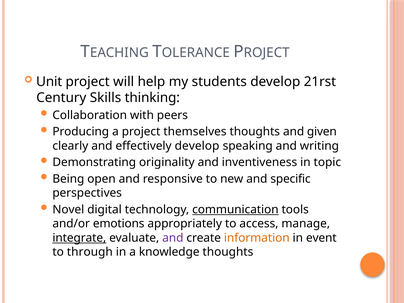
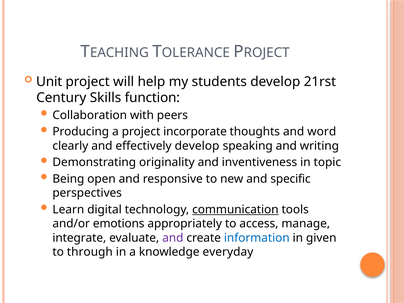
thinking: thinking -> function (152, 98)
themselves: themselves -> incorporate (195, 132)
given: given -> word (322, 132)
Novel: Novel -> Learn (68, 210)
integrate underline: present -> none (79, 238)
information colour: orange -> blue (257, 238)
event: event -> given (321, 238)
knowledge thoughts: thoughts -> everyday (228, 252)
